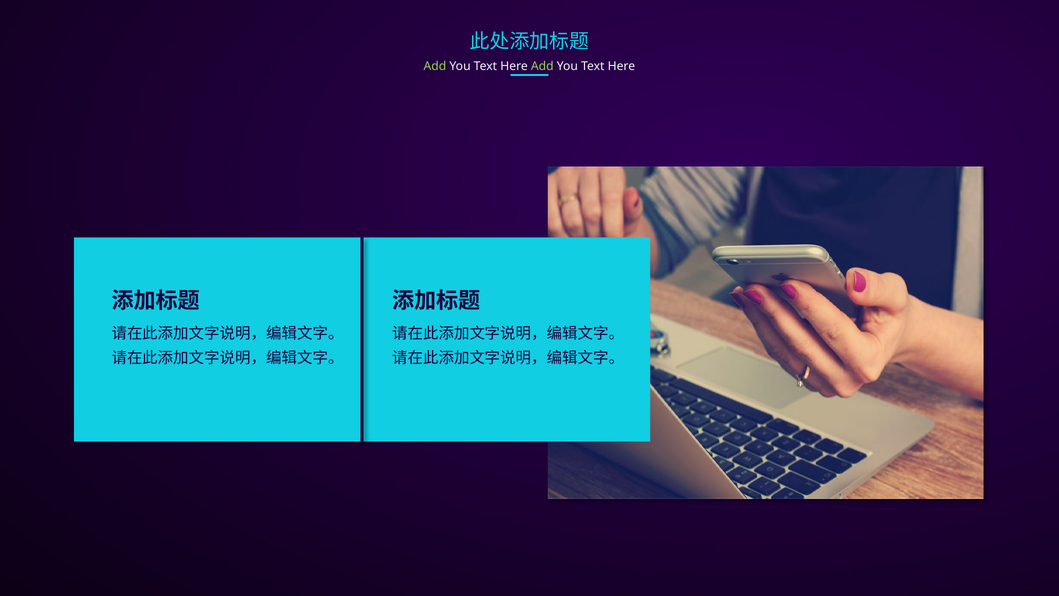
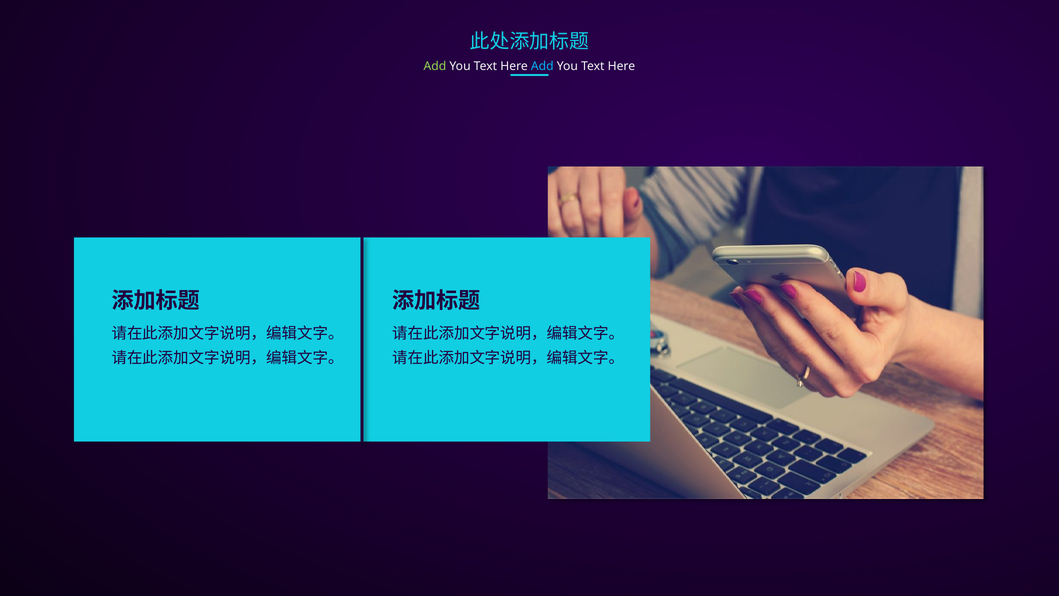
Add colour: light green -> light blue (542, 66)
